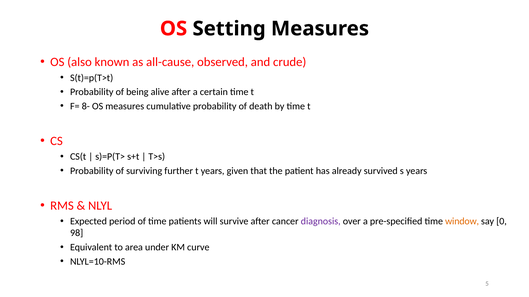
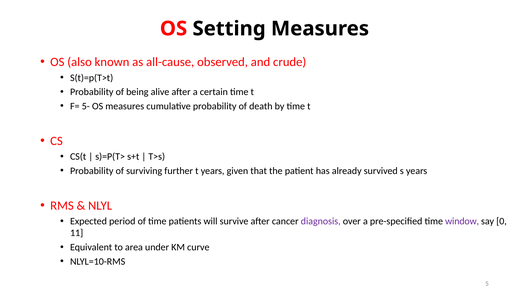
8-: 8- -> 5- (86, 106)
window colour: orange -> purple (462, 222)
98: 98 -> 11 (77, 233)
